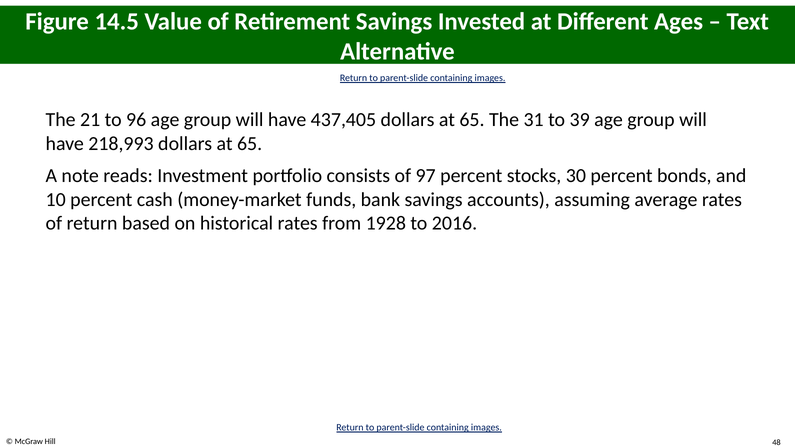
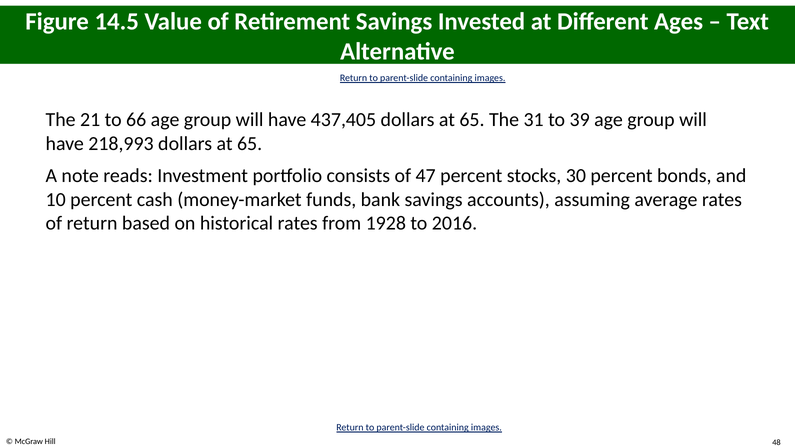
96: 96 -> 66 (136, 120)
97: 97 -> 47 (426, 176)
